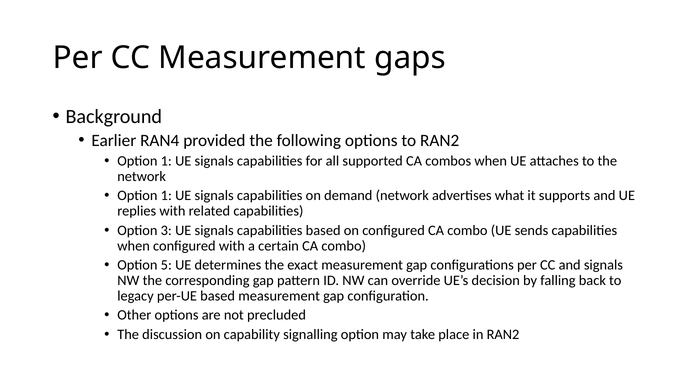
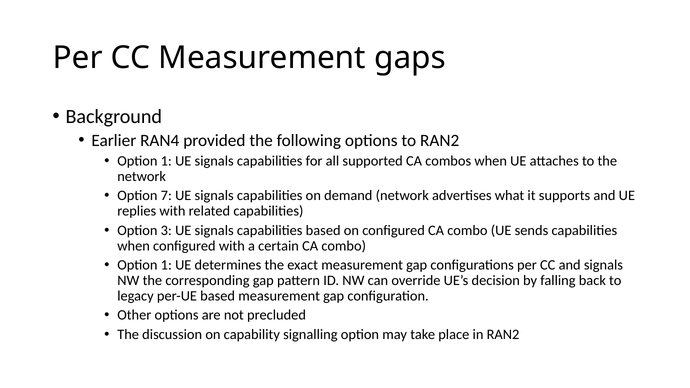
1: 1 -> 7 (166, 196)
5: 5 -> 1 (166, 265)
